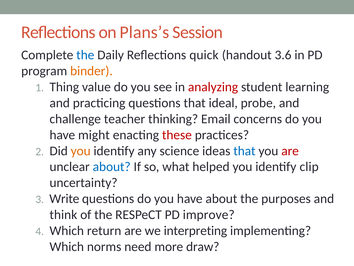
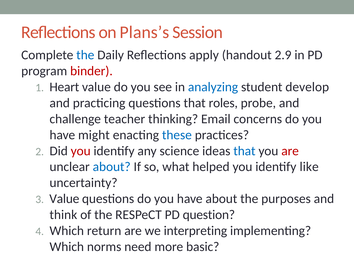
quick: quick -> apply (204, 55)
3.6: 3.6 -> 2.9 (283, 55)
binder colour: orange -> red (91, 71)
Thing: Thing -> Heart (64, 87)
analyzing colour: red -> blue (213, 87)
learning: learning -> develop (307, 87)
ideal: ideal -> roles (223, 103)
these colour: red -> blue (177, 135)
you colour: orange -> red (81, 151)
clip: clip -> like (309, 167)
Write: Write -> Value (64, 198)
improve: improve -> question (209, 214)
draw: draw -> basic (203, 246)
